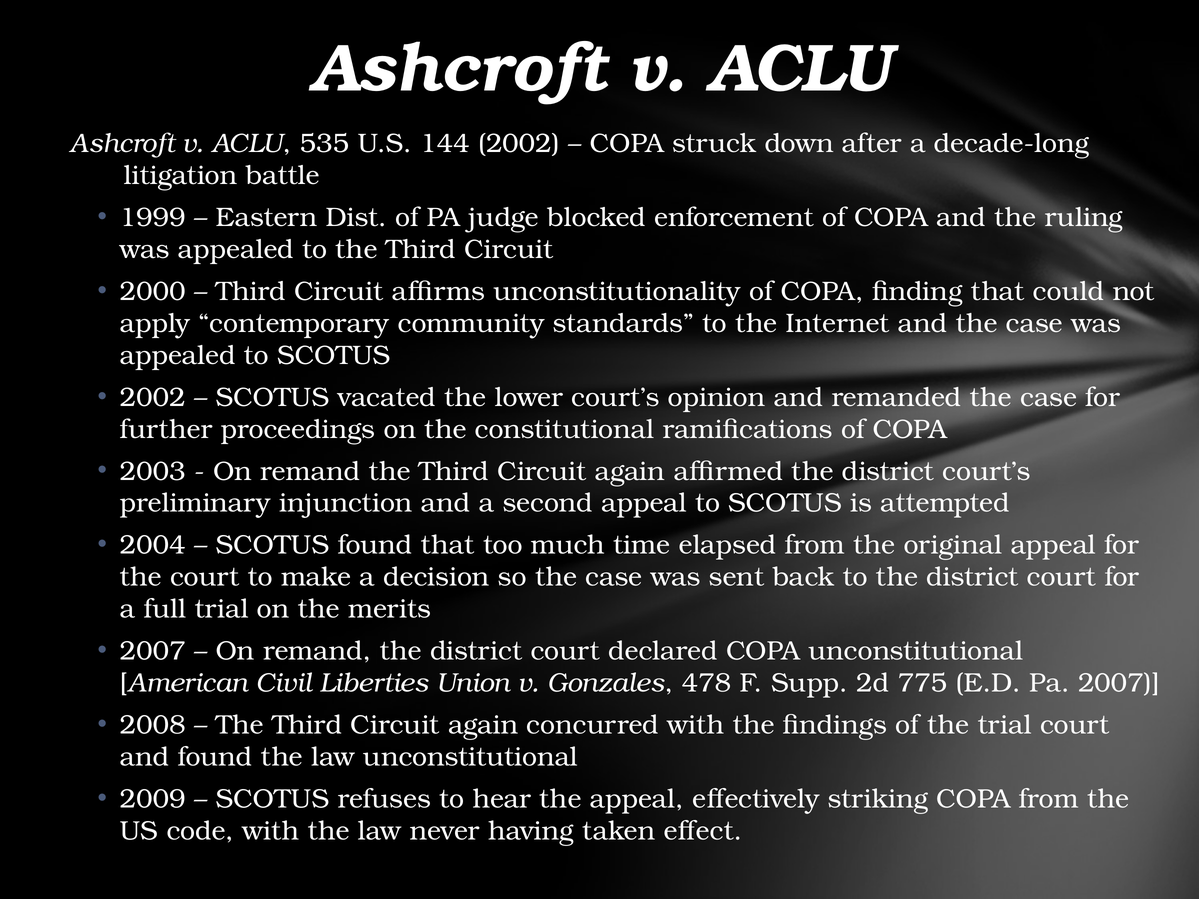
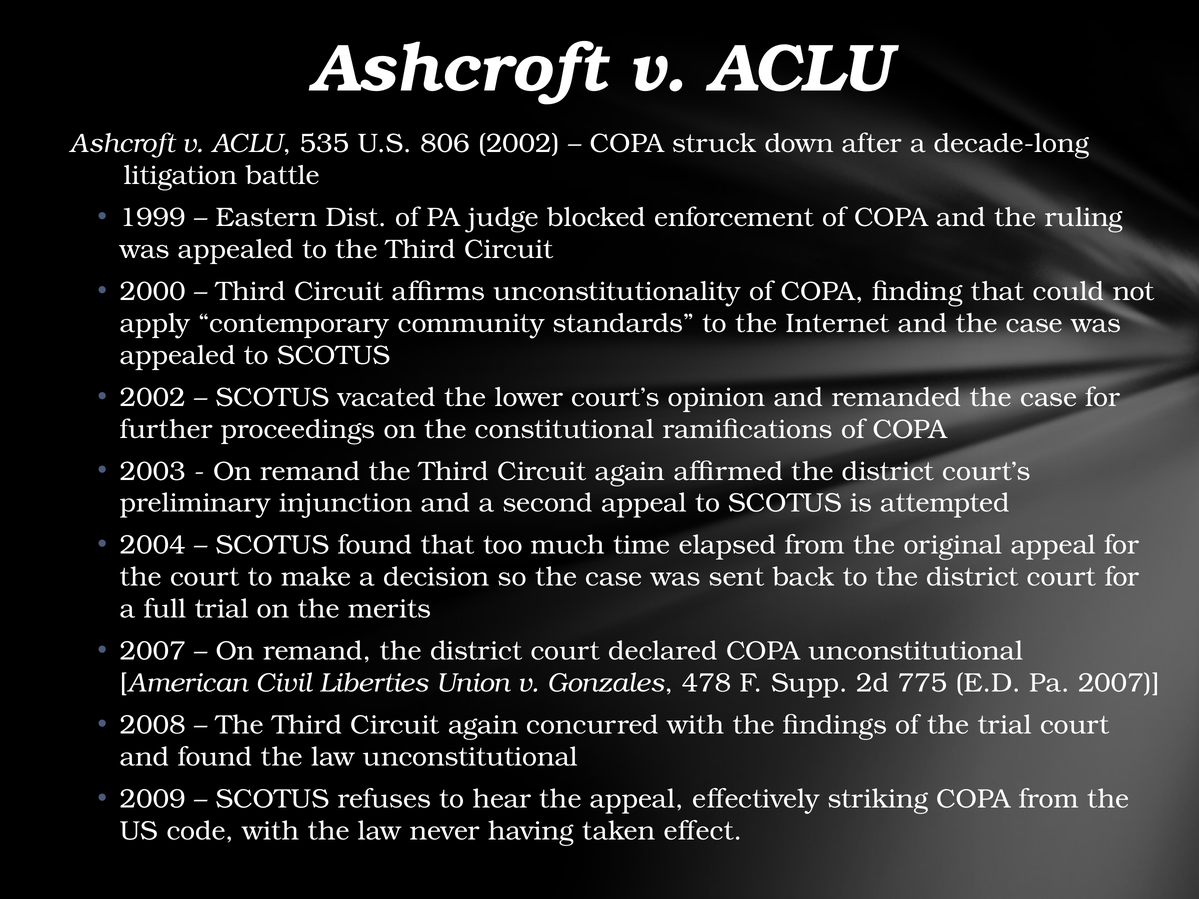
144: 144 -> 806 (445, 144)
